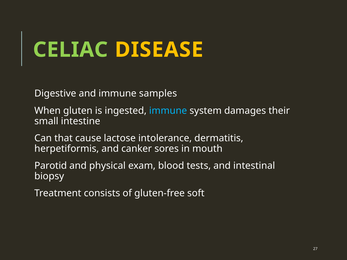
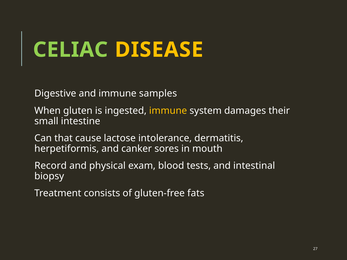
immune colour: light blue -> yellow (168, 111)
Parotid: Parotid -> Record (51, 166)
soft: soft -> fats (196, 194)
